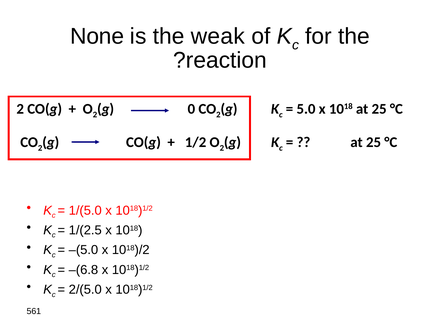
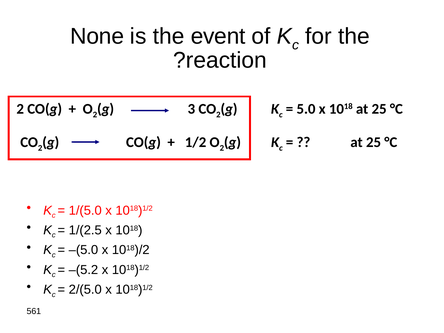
weak: weak -> event (218, 36)
0: 0 -> 3 (191, 109)
–(6.8: –(6.8 -> –(5.2 (83, 270)
